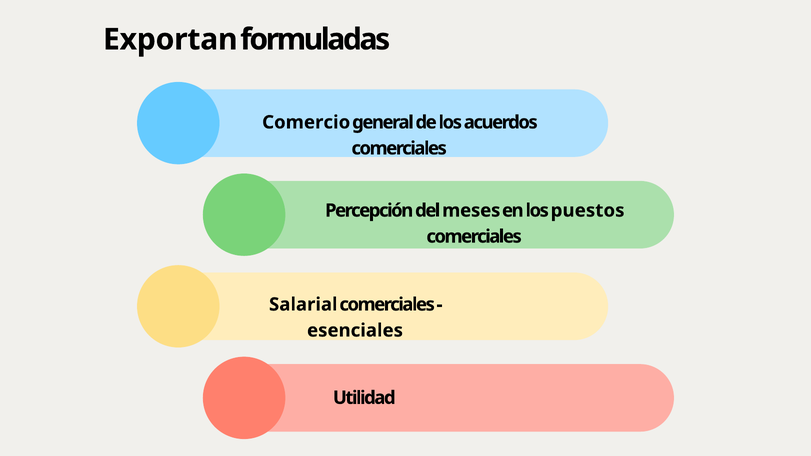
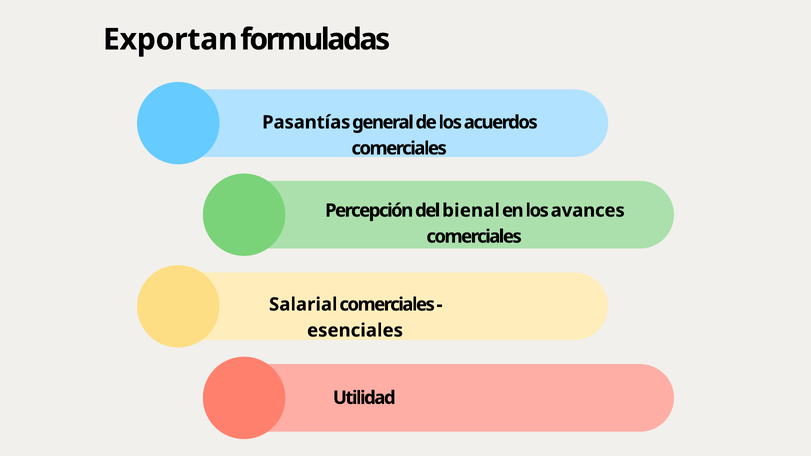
Comercio: Comercio -> Pasantías (306, 122)
meses: meses -> bienal (471, 211)
puestos: puestos -> avances (588, 211)
